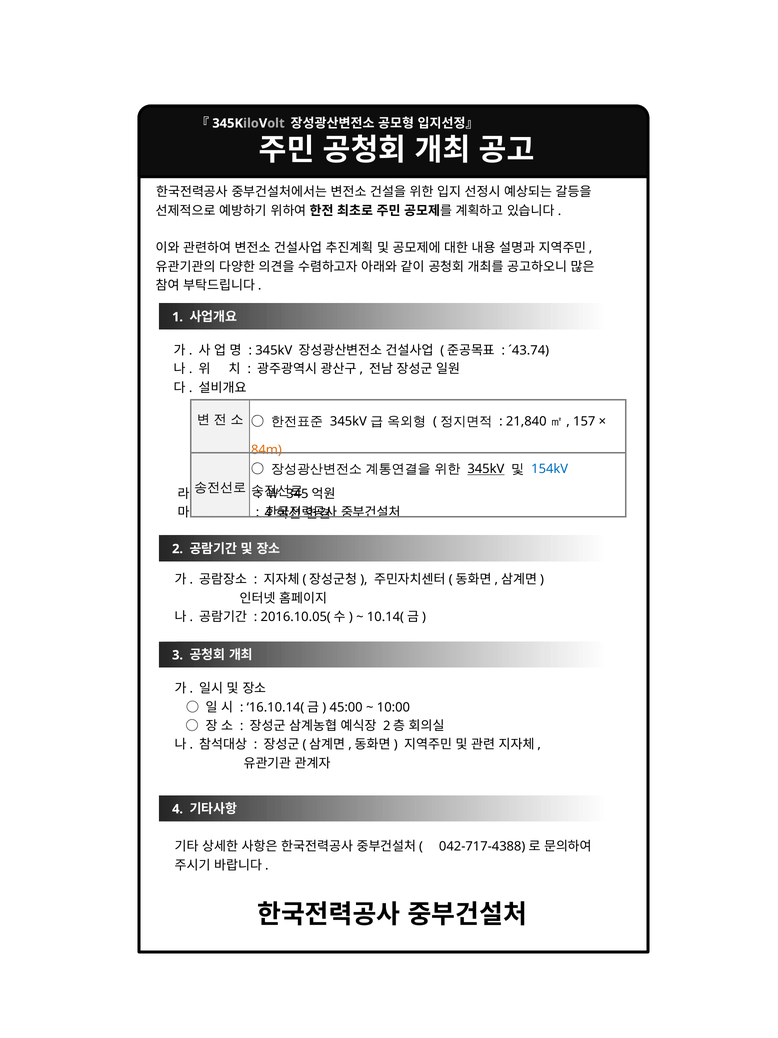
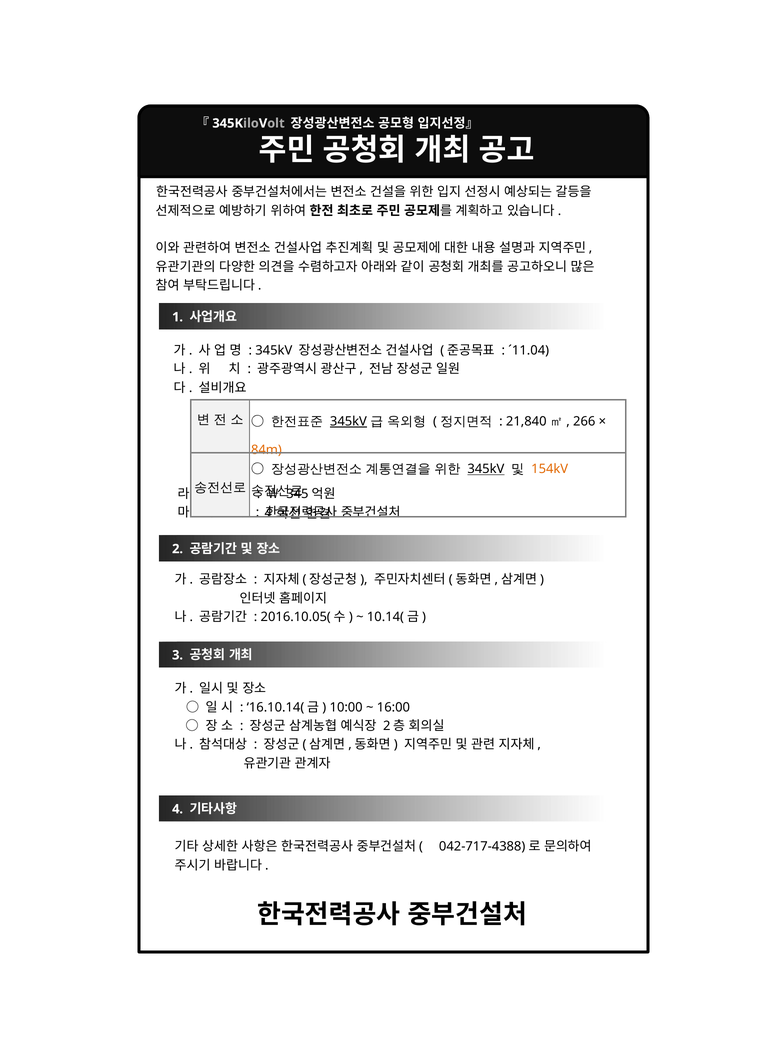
´43.74: ´43.74 -> ´11.04 (529, 350)
345kV underline: none -> present (348, 421)
157: 157 -> 266 (584, 421)
154kV colour: blue -> orange (550, 469)
45:00: 45:00 -> 10:00 (346, 707)
10:00: 10:00 -> 16:00 (393, 707)
